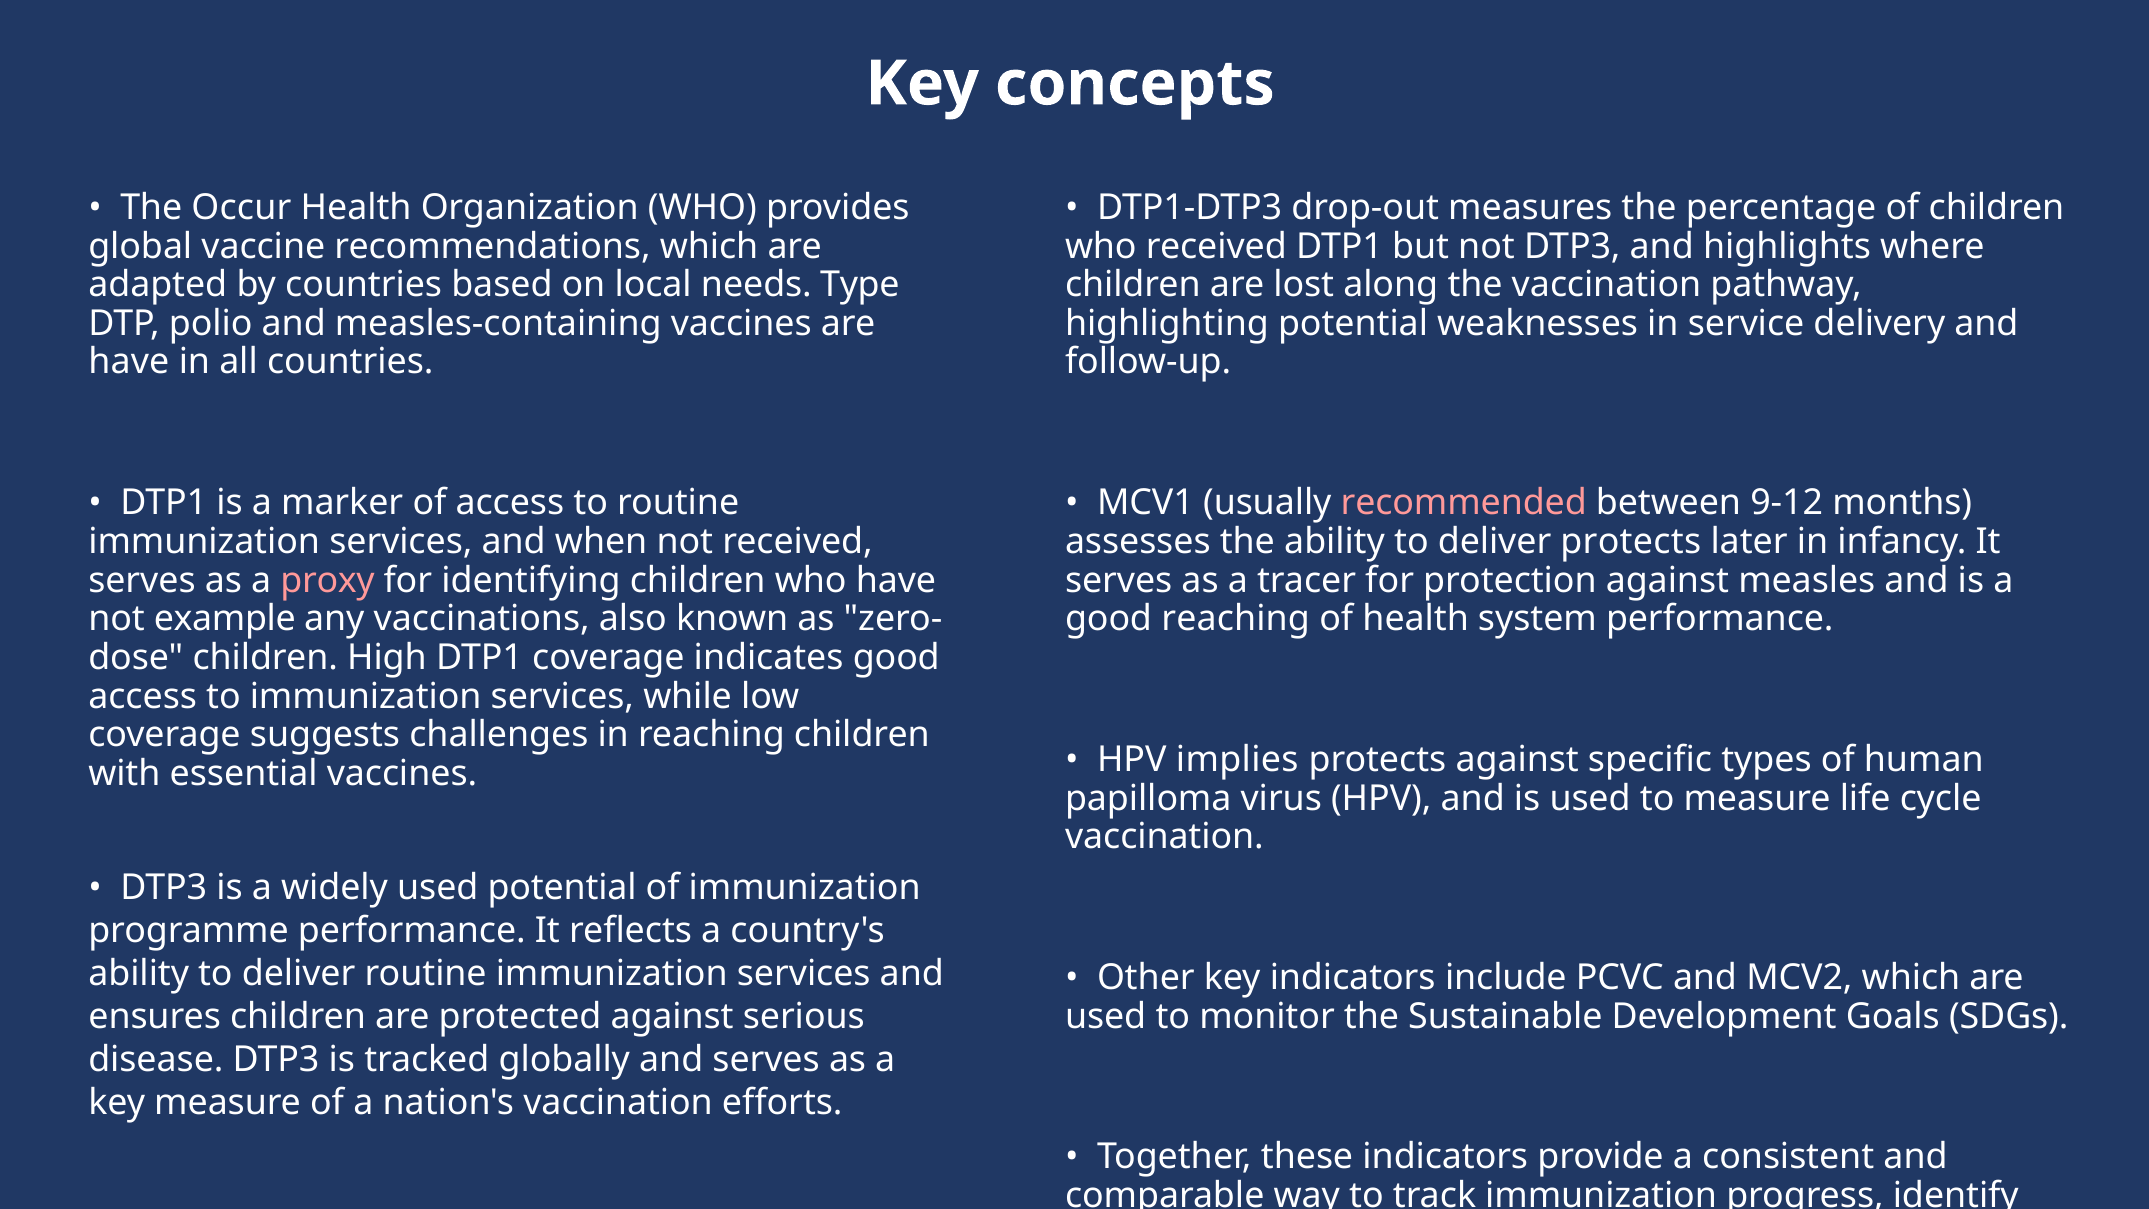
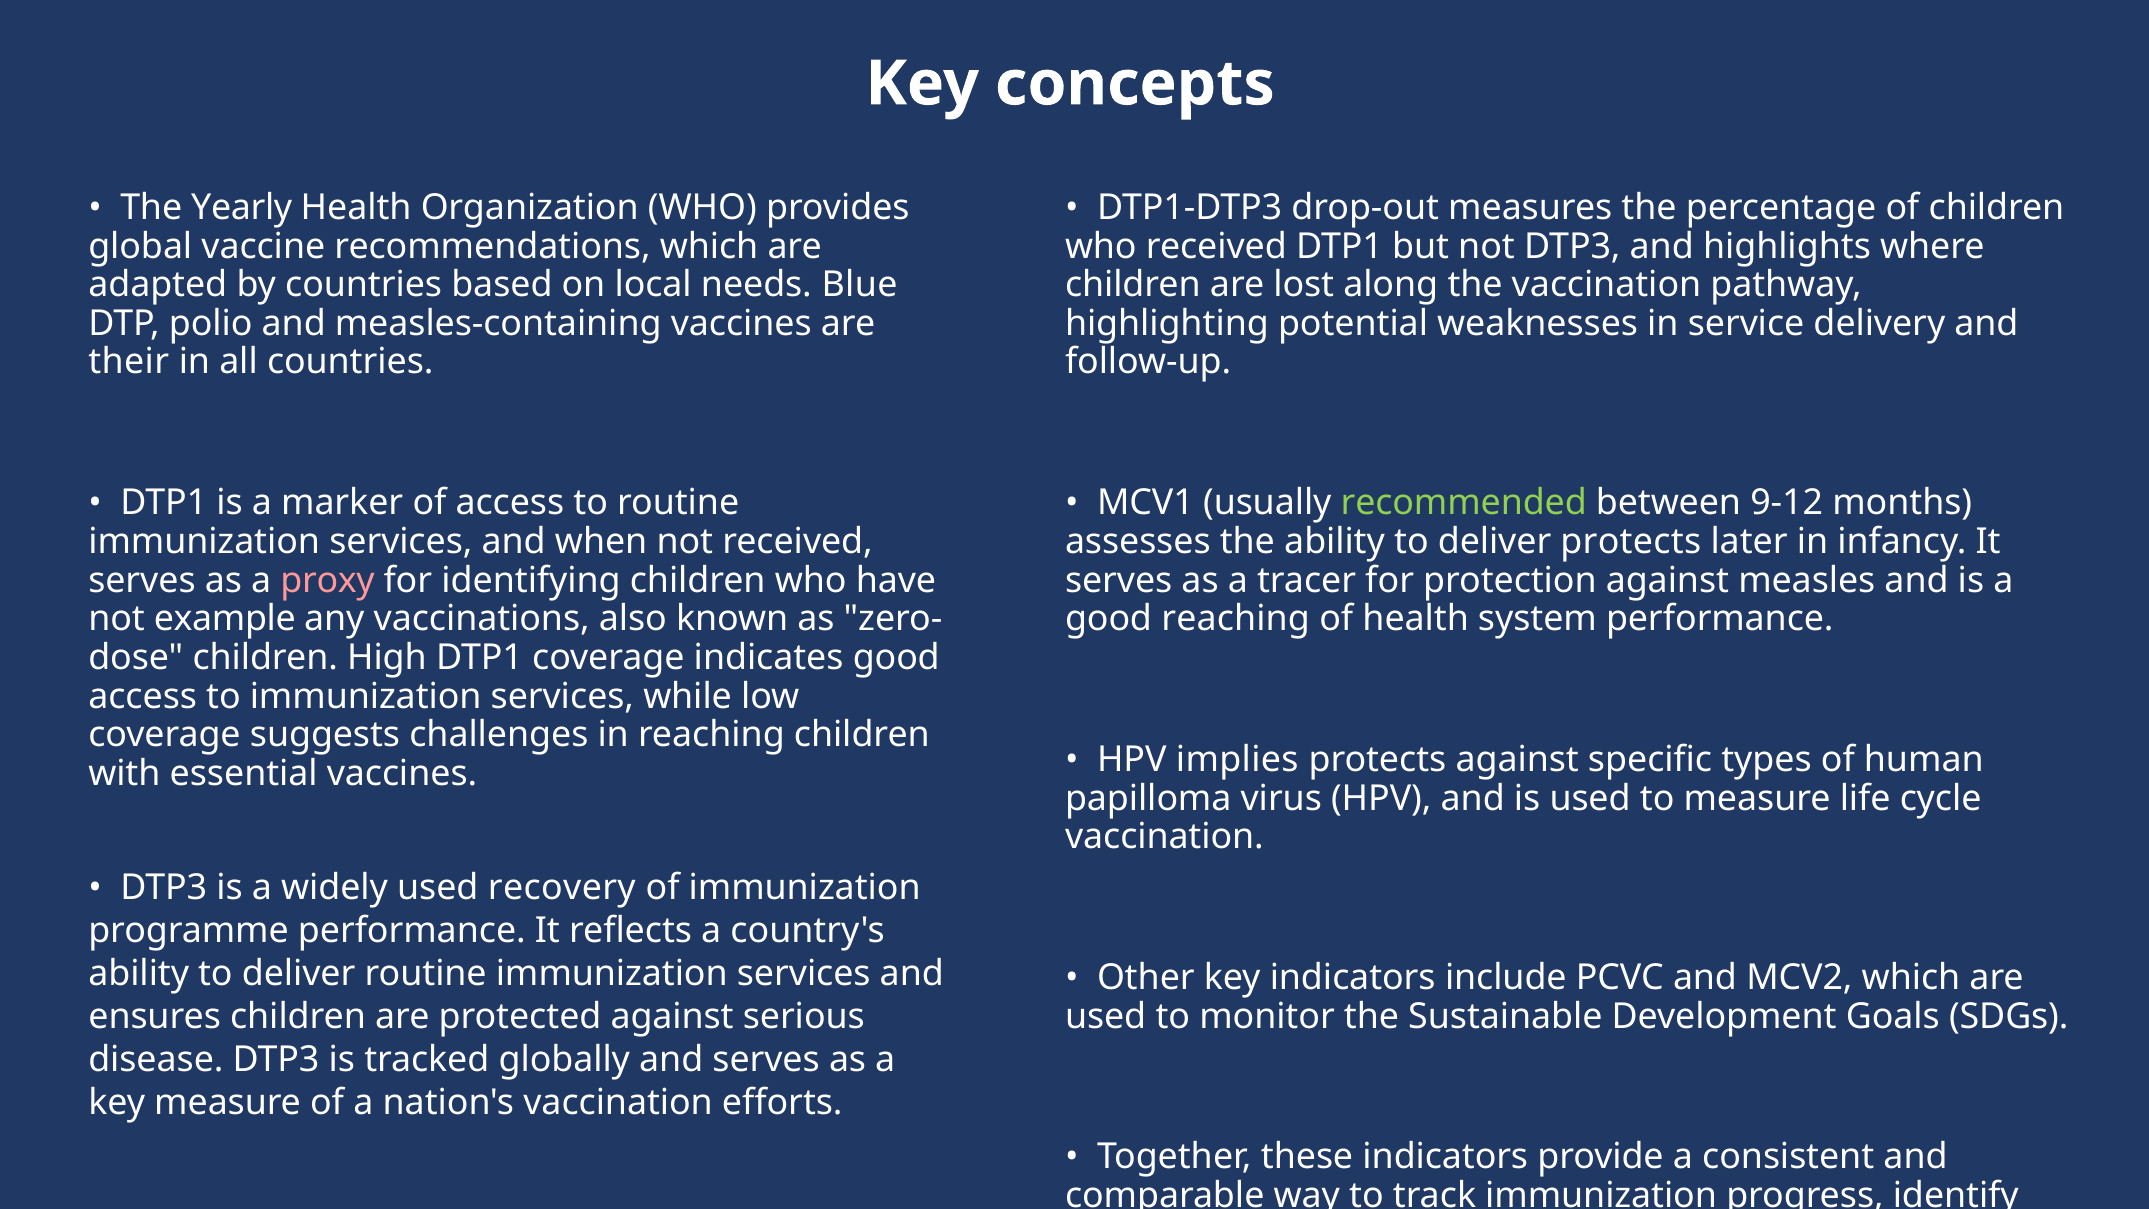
Occur: Occur -> Yearly (242, 208)
Type: Type -> Blue (860, 285)
have: have -> their (129, 362)
recommended colour: pink -> light green (1464, 503)
used potential: potential -> recovery (562, 887)
